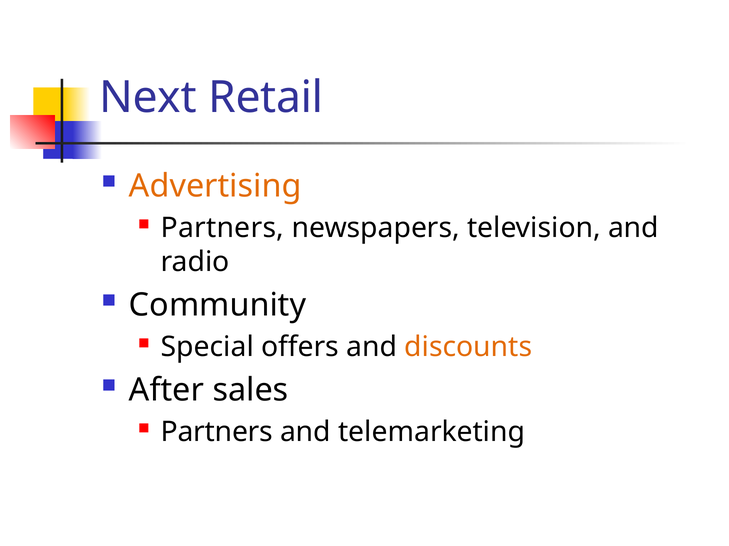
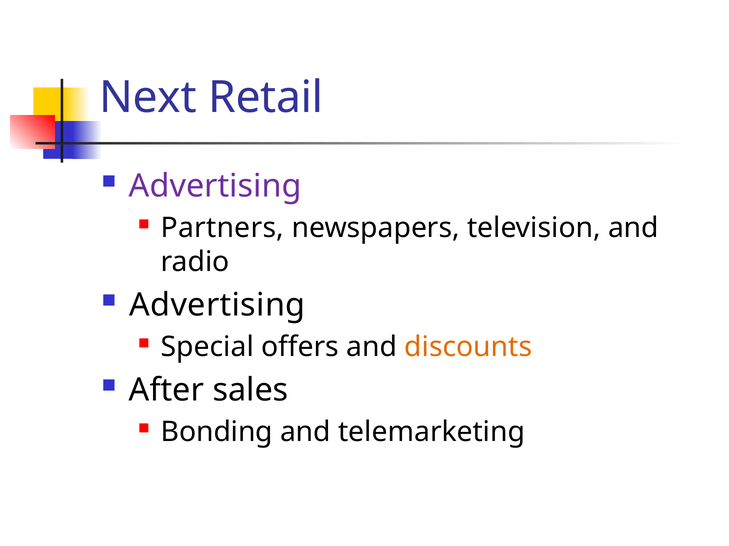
Advertising colour: orange -> purple (215, 186)
Community: Community -> Advertising (217, 305)
Partners: Partners -> Bonding (217, 432)
